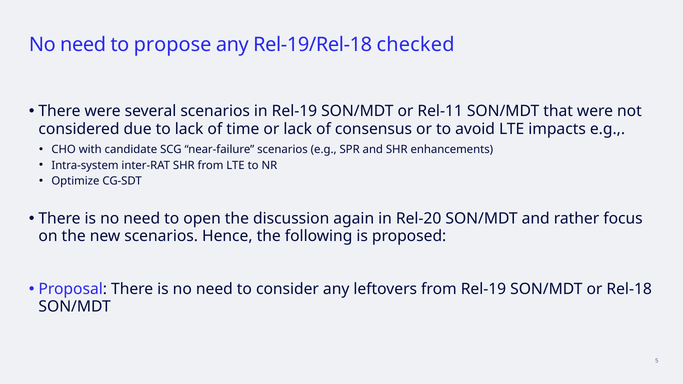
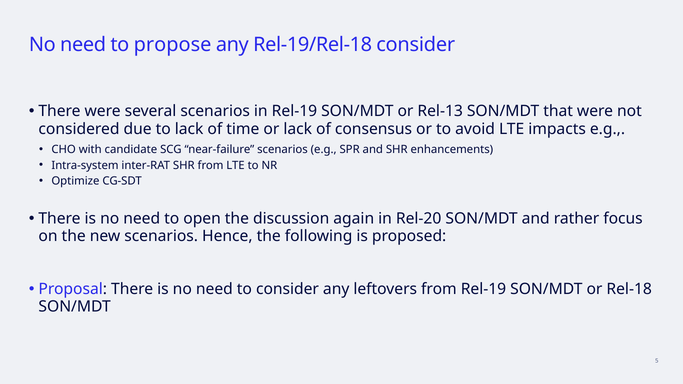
Rel-19/Rel-18 checked: checked -> consider (416, 45)
Rel-11: Rel-11 -> Rel-13 (440, 111)
